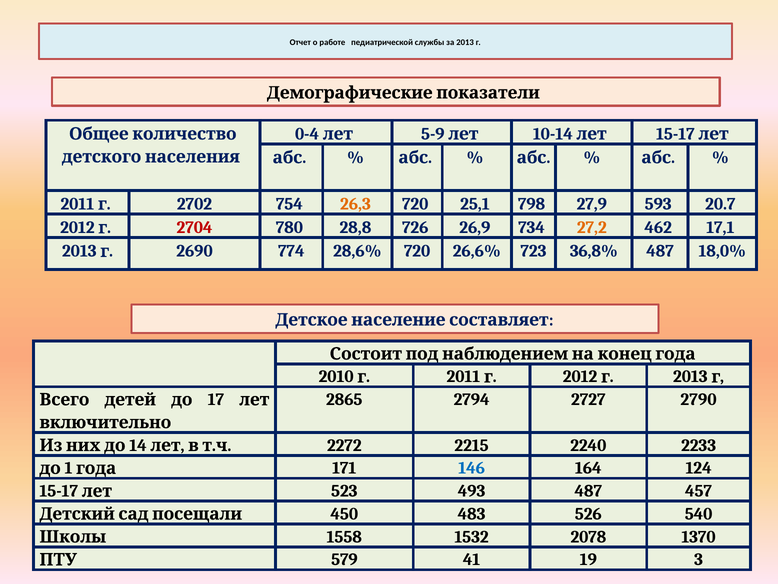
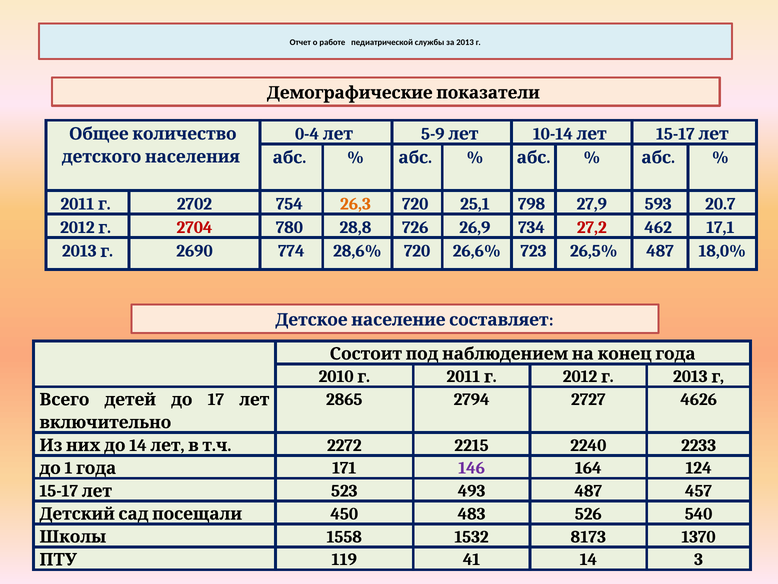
27,2 colour: orange -> red (592, 227)
36,8%: 36,8% -> 26,5% (594, 251)
2790: 2790 -> 4626 (699, 399)
146 colour: blue -> purple (472, 468)
2078: 2078 -> 8173 (588, 536)
579: 579 -> 119 (344, 559)
41 19: 19 -> 14 (588, 559)
